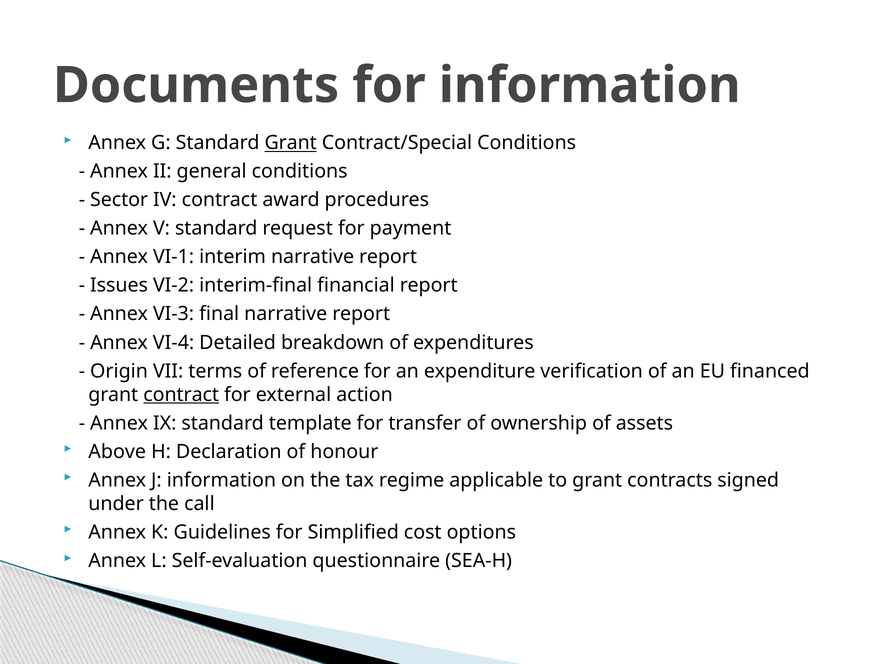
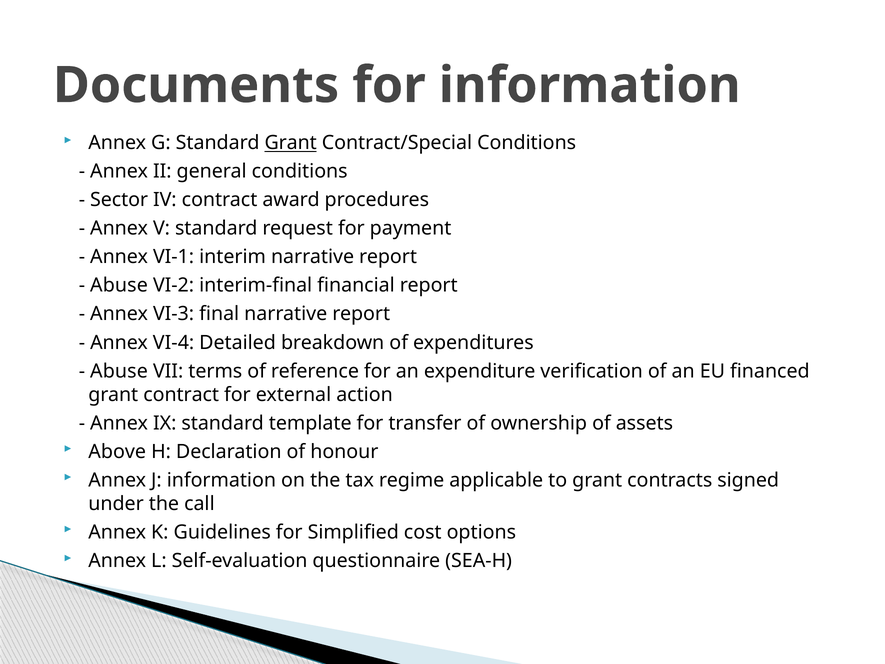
Issues: Issues -> Abuse (119, 285)
Origin: Origin -> Abuse (119, 371)
contract underline: present -> none (181, 394)
